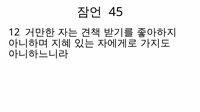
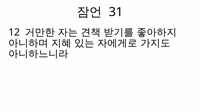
45: 45 -> 31 (116, 12)
